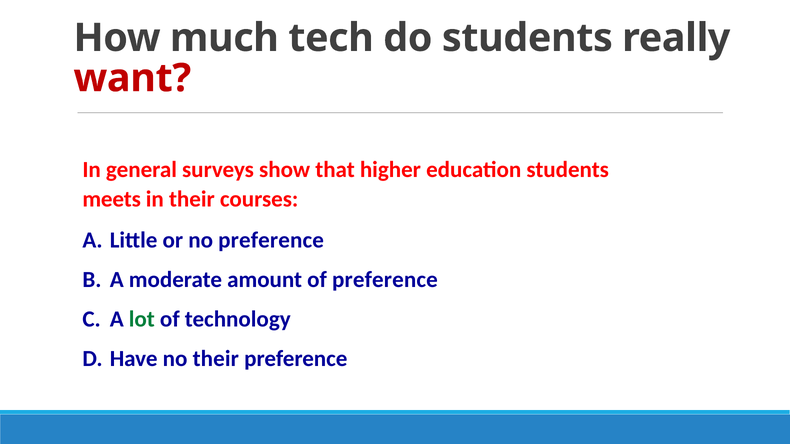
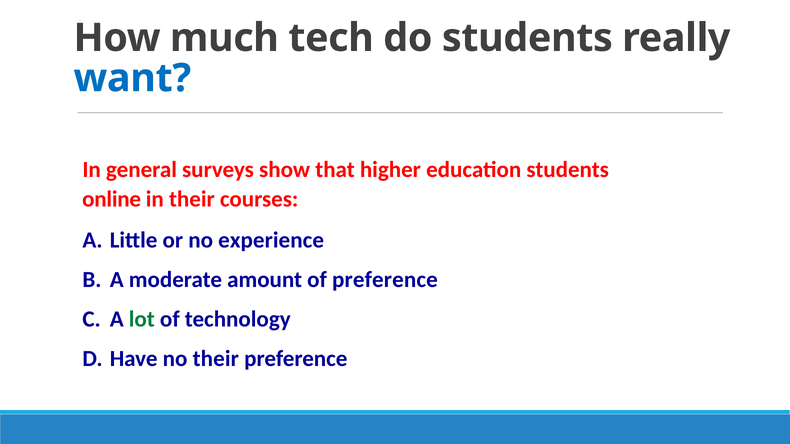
want colour: red -> blue (132, 78)
meets: meets -> online (112, 199)
no preference: preference -> experience (271, 241)
